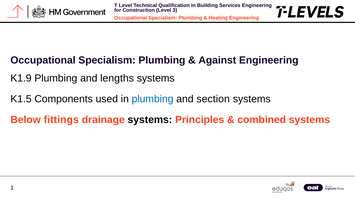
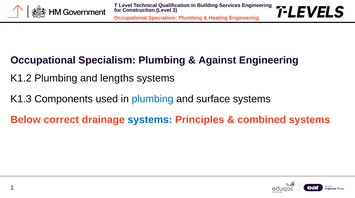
K1.9: K1.9 -> K1.2 (21, 78)
K1.5: K1.5 -> K1.3 (21, 99)
section: section -> surface (213, 99)
fittings: fittings -> correct (61, 120)
systems colour: black -> blue (150, 120)
